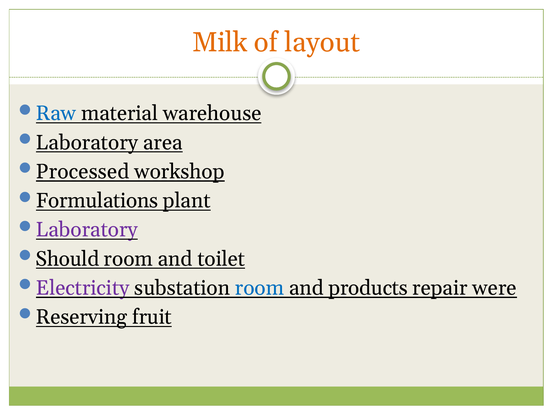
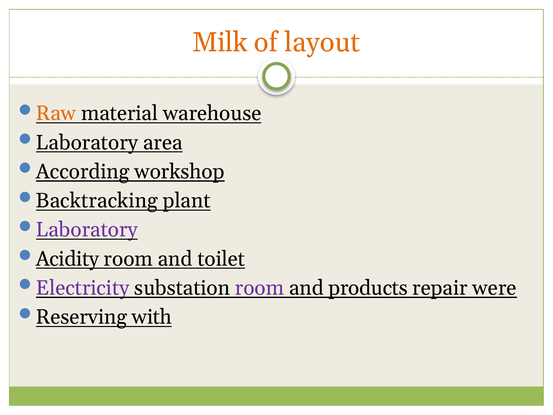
Raw colour: blue -> orange (56, 113)
Processed: Processed -> According (83, 172)
Formulations: Formulations -> Backtracking (97, 201)
Should: Should -> Acidity (67, 259)
room colour: blue -> purple (260, 288)
fruit: fruit -> with (152, 317)
